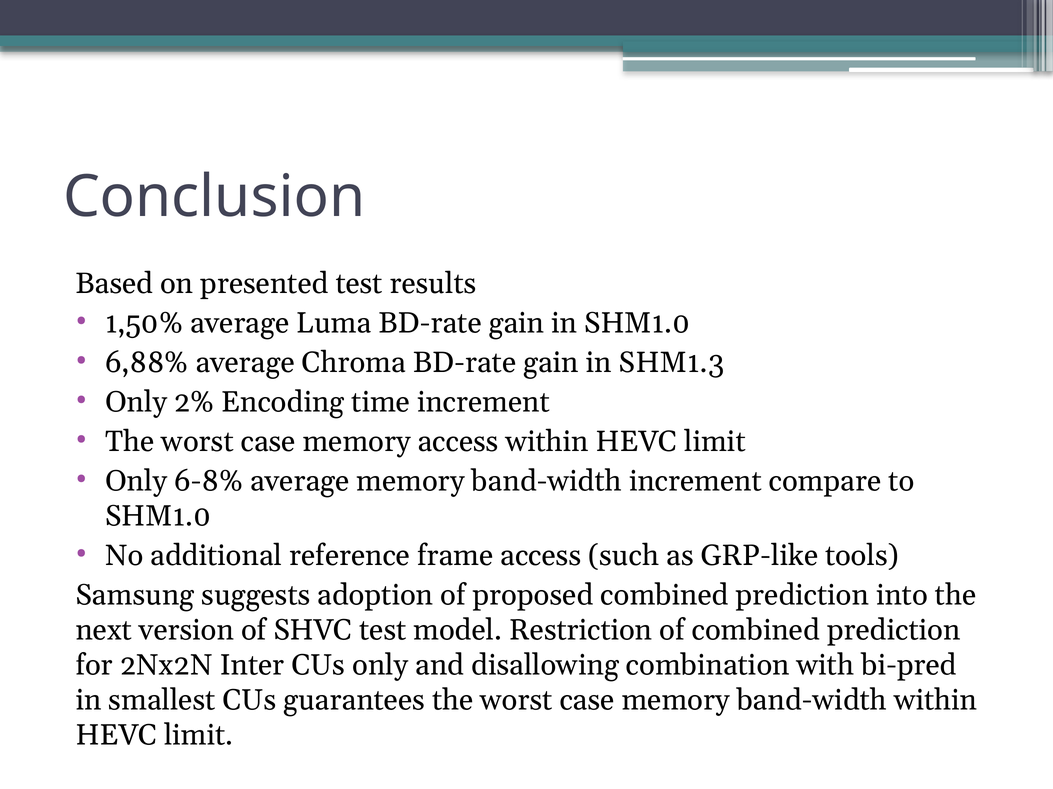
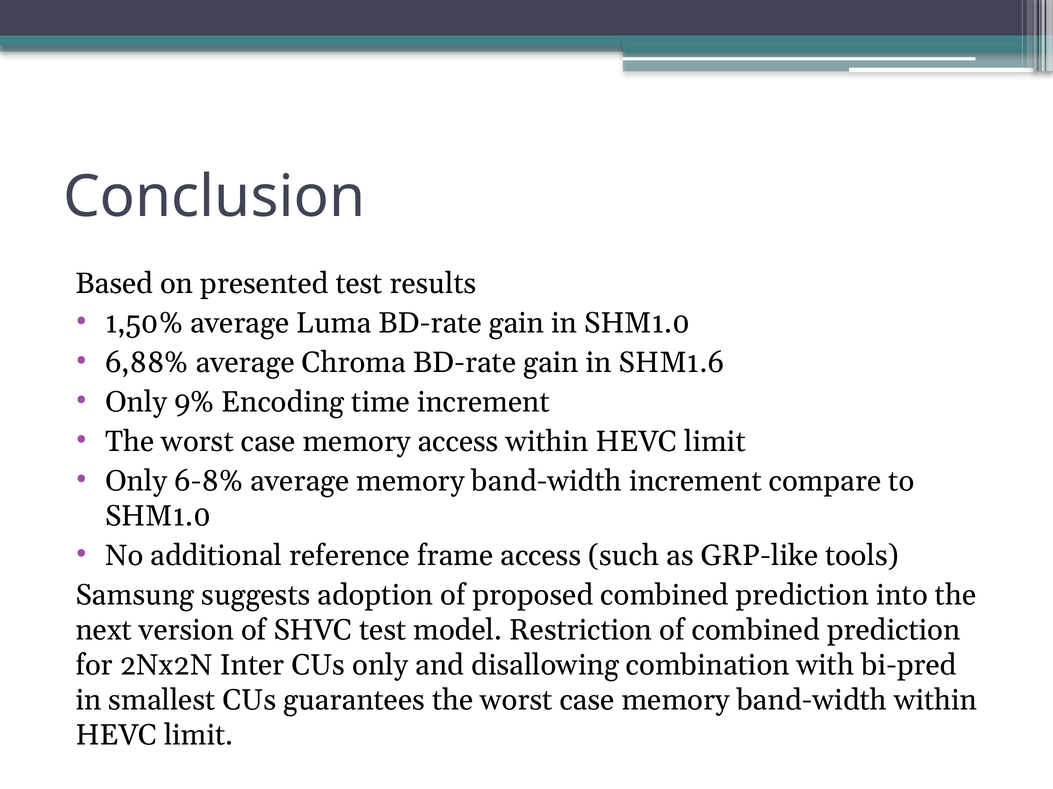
SHM1.3: SHM1.3 -> SHM1.6 (672, 363)
2%: 2% -> 9% (194, 402)
